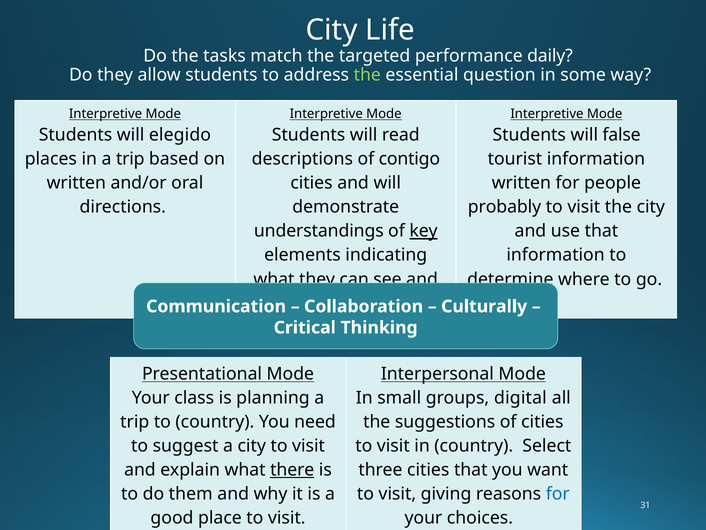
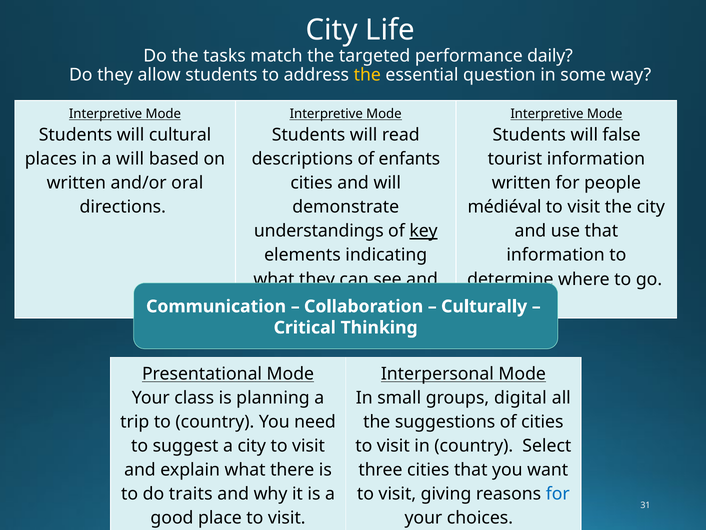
the colour: light green -> yellow (367, 75)
elegido: elegido -> cultural (180, 135)
in a trip: trip -> will (130, 159)
contigo: contigo -> enfants (409, 159)
probably: probably -> médiéval (505, 207)
there underline: present -> none (292, 470)
them: them -> traits (191, 494)
